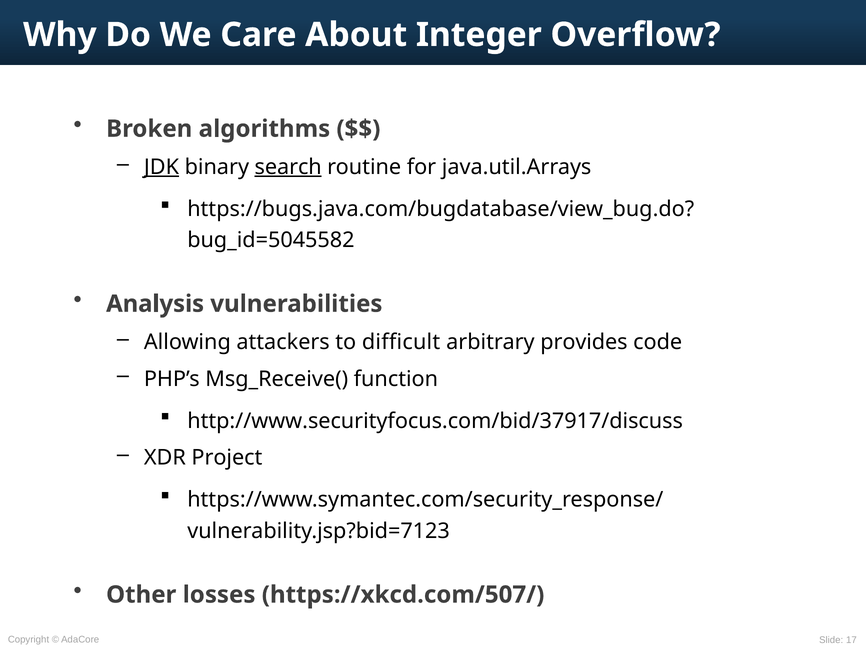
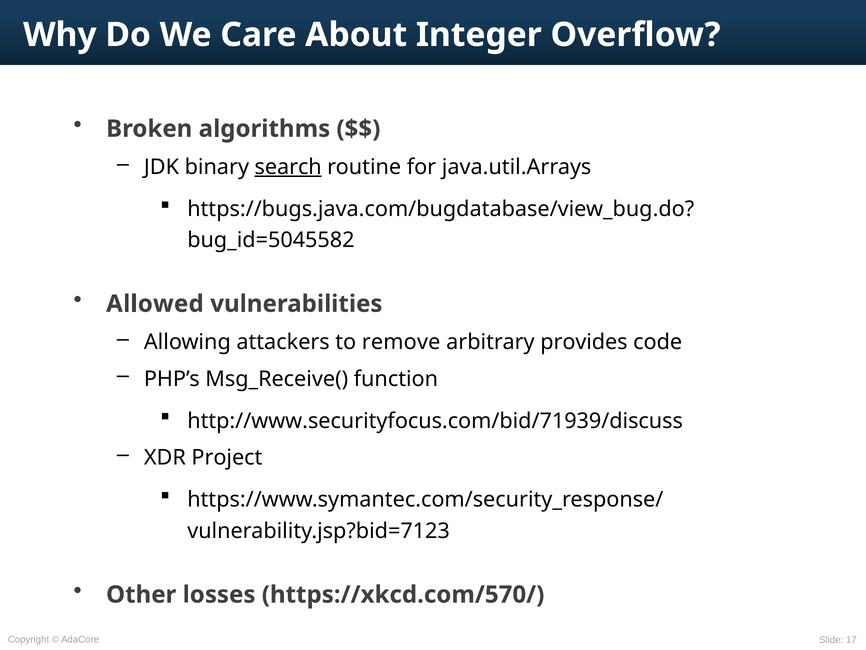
JDK underline: present -> none (162, 167)
Analysis: Analysis -> Allowed (155, 304)
difficult: difficult -> remove (401, 342)
http://www.securityfocus.com/bid/37917/discuss: http://www.securityfocus.com/bid/37917/discuss -> http://www.securityfocus.com/bid/71939/discuss (435, 421)
https://xkcd.com/507/: https://xkcd.com/507/ -> https://xkcd.com/570/ (403, 594)
